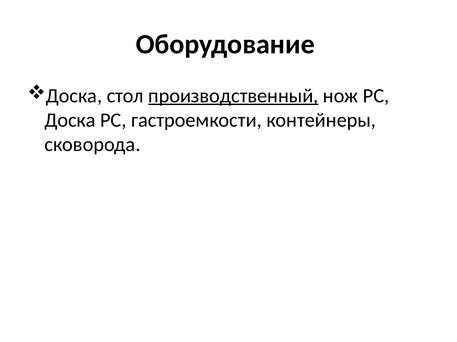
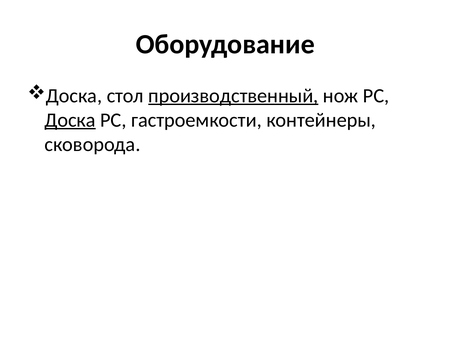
Доска underline: none -> present (70, 120)
